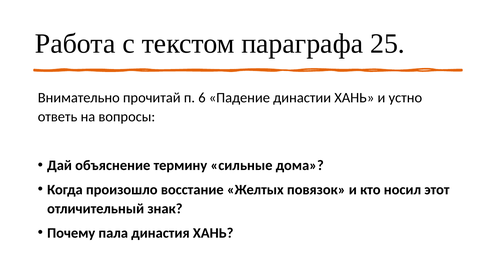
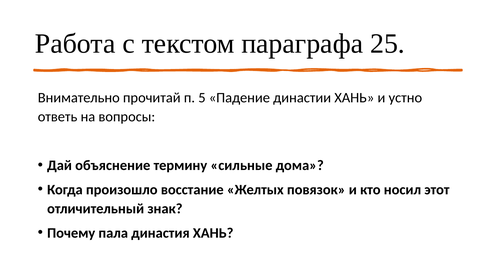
6: 6 -> 5 (202, 98)
